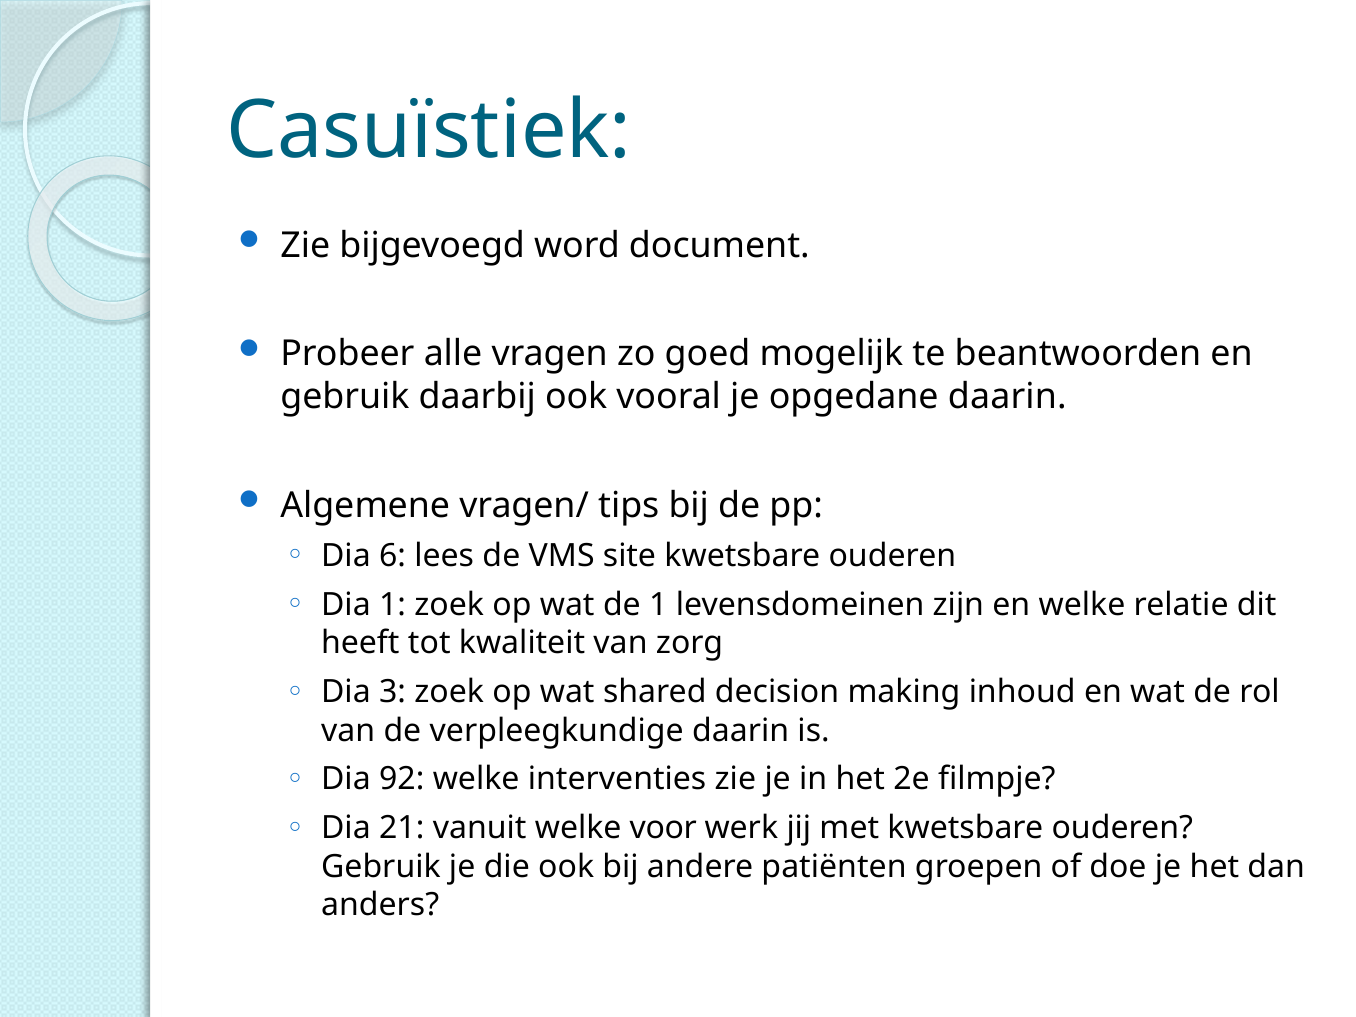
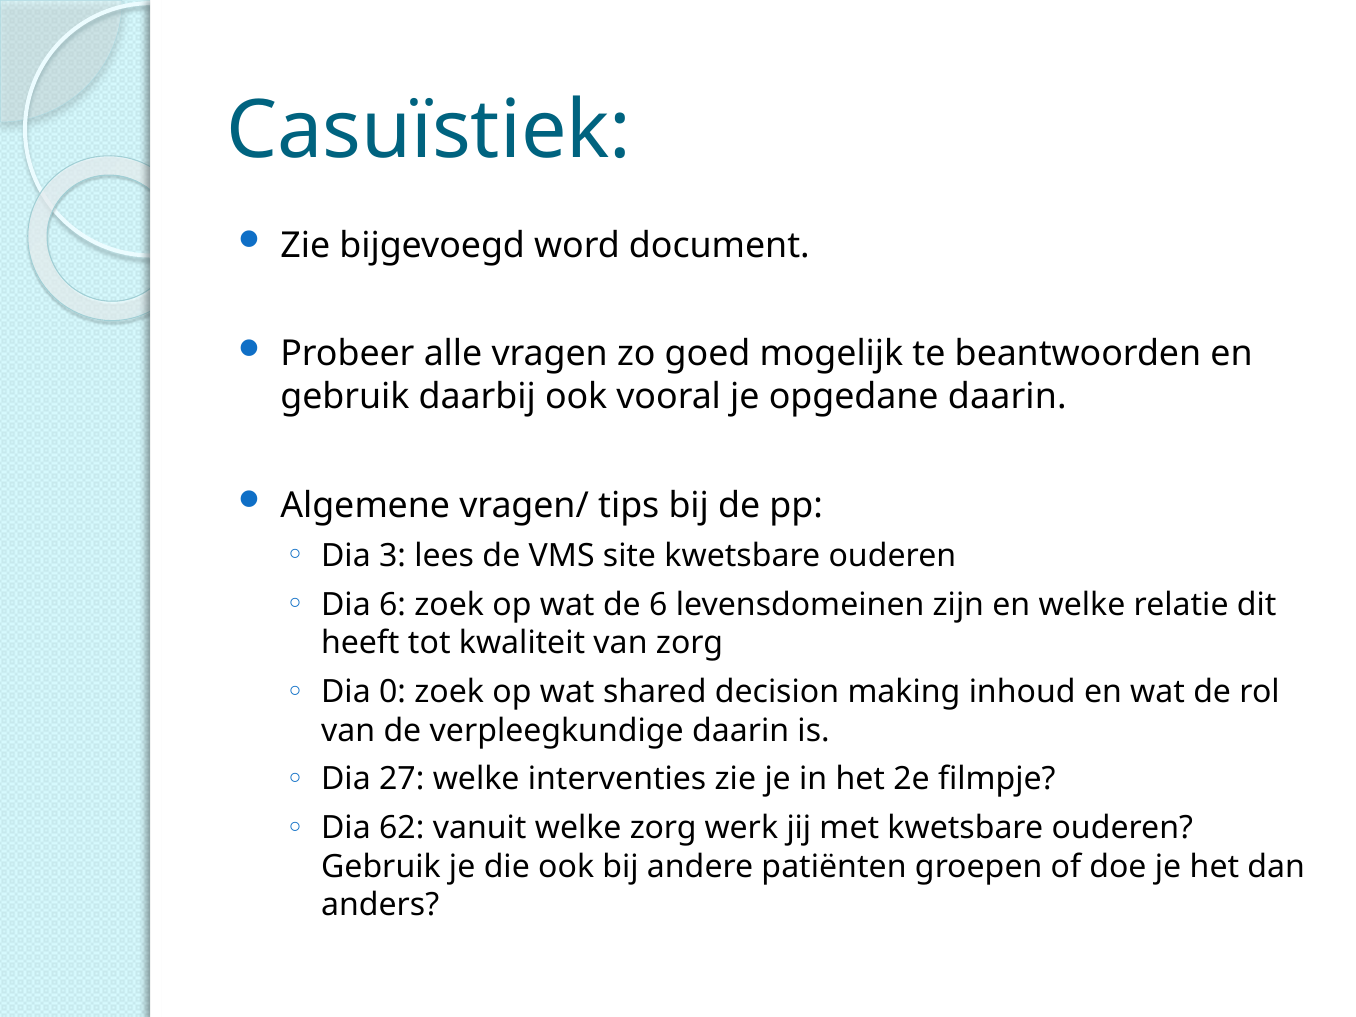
6: 6 -> 3 (393, 556)
Dia 1: 1 -> 6 (393, 605)
de 1: 1 -> 6 (658, 605)
3: 3 -> 0 (393, 692)
92: 92 -> 27 (402, 779)
21: 21 -> 62 (402, 828)
welke voor: voor -> zorg (663, 828)
